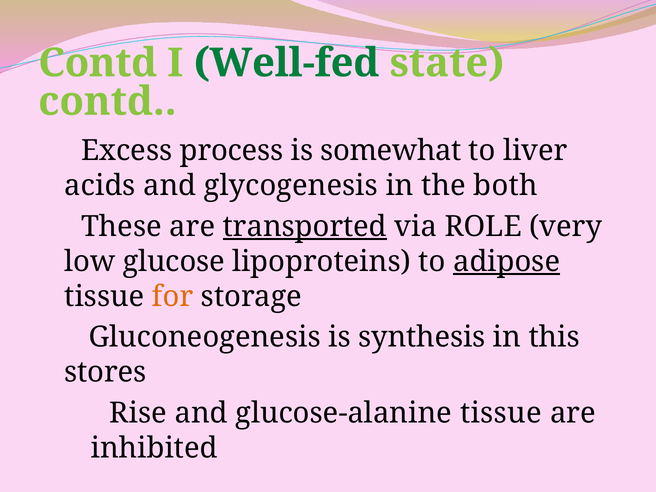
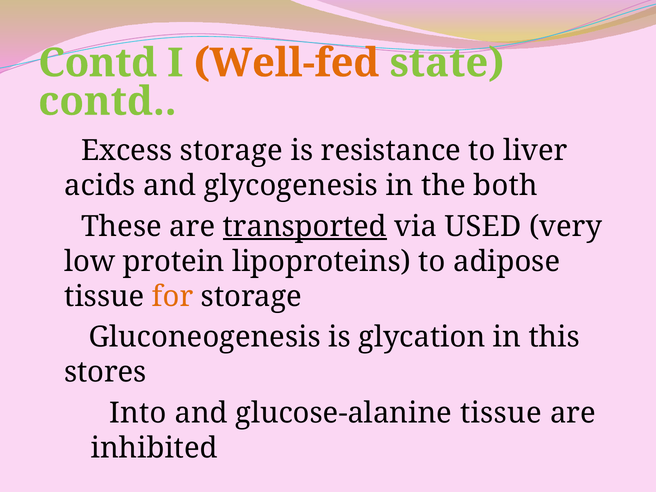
Well-fed colour: green -> orange (286, 63)
Excess process: process -> storage (231, 151)
somewhat: somewhat -> resistance (391, 151)
ROLE: ROLE -> USED (483, 227)
glucose: glucose -> protein (174, 262)
adipose underline: present -> none (507, 262)
synthesis: synthesis -> glycation (422, 337)
Rise: Rise -> Into (138, 413)
